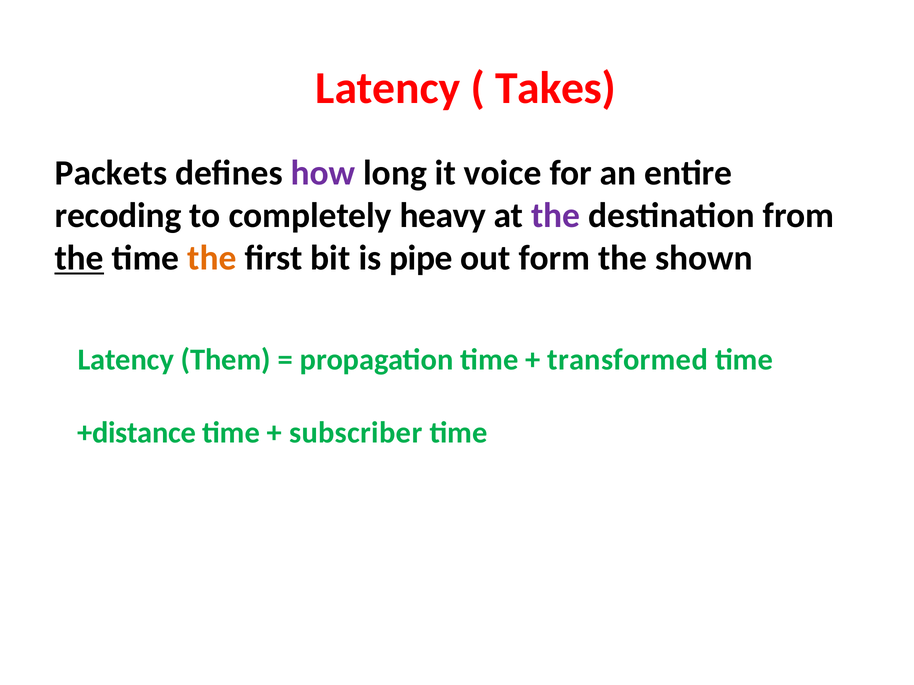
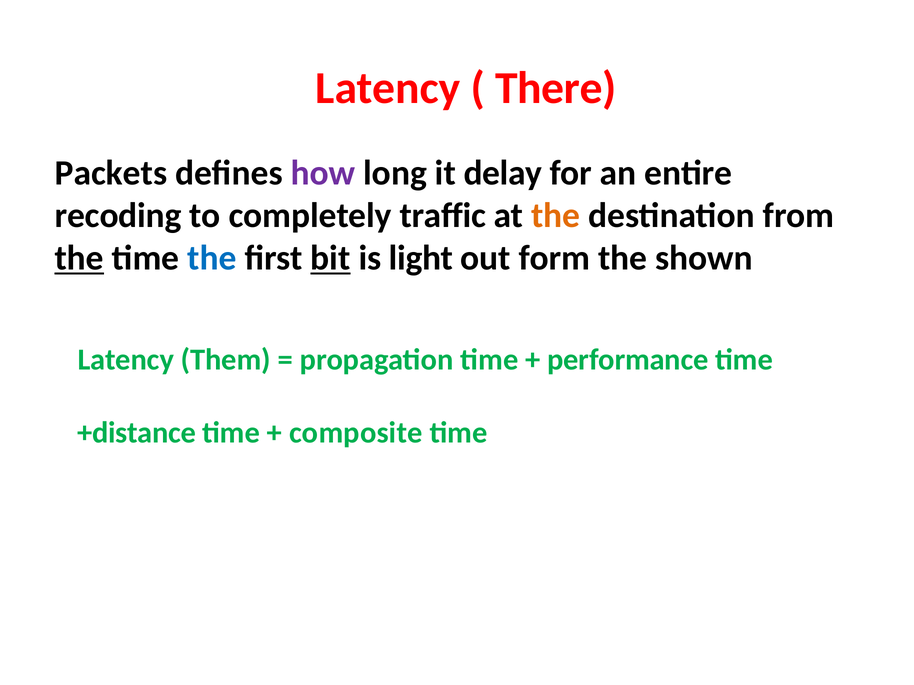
Takes: Takes -> There (556, 88)
voice: voice -> delay (503, 173)
heavy: heavy -> traffic (443, 216)
the colour: purple -> orange (556, 216)
the colour: orange -> blue (212, 258)
bit underline: none -> present (330, 258)
pipe: pipe -> light (421, 258)
transformed: transformed -> performance (628, 360)
subscriber: subscriber -> composite (356, 433)
